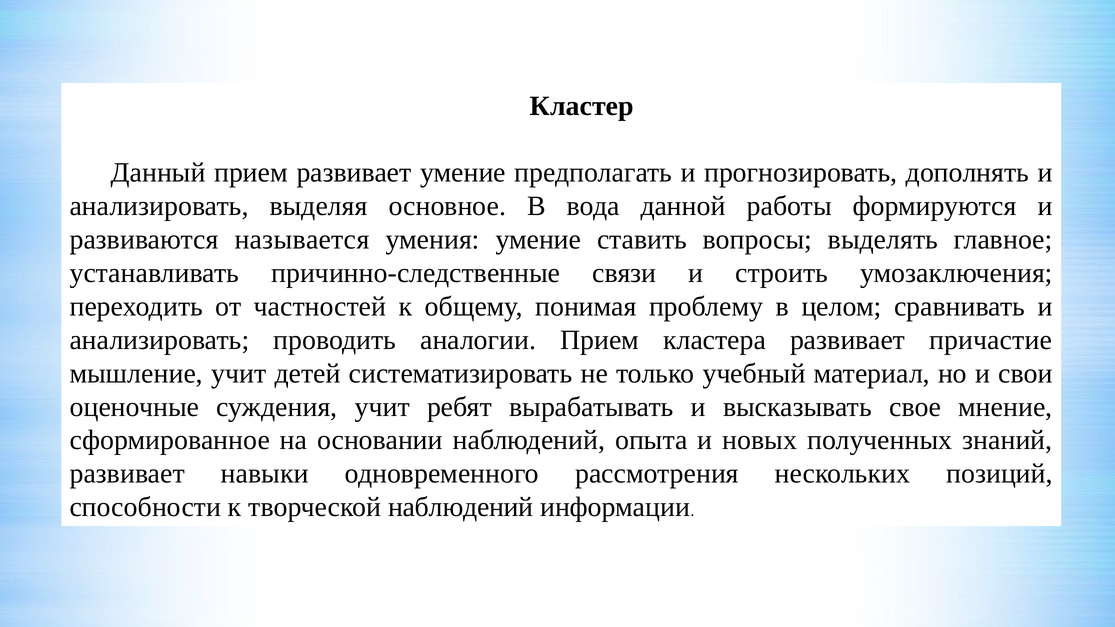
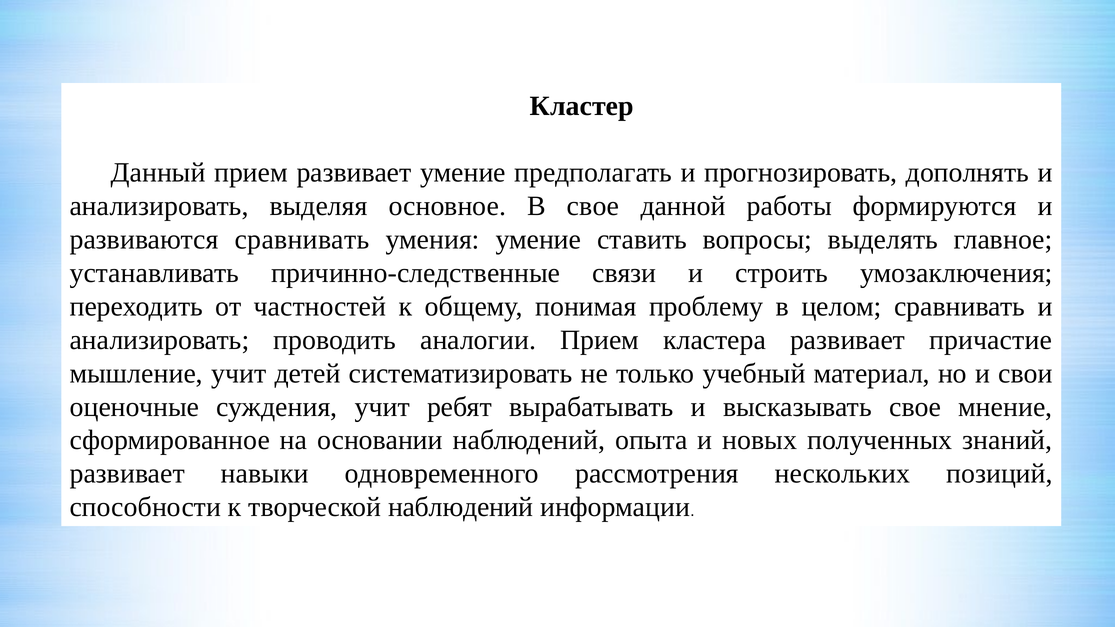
В вода: вода -> свое (593, 206)
развиваются называется: называется -> сравнивать (302, 240)
